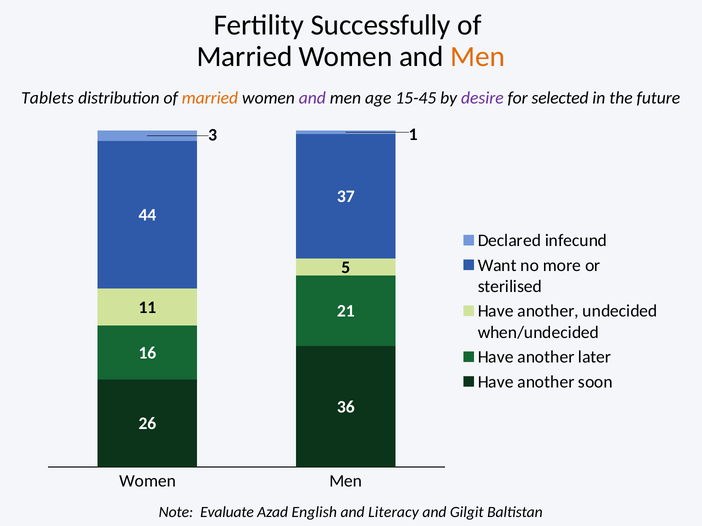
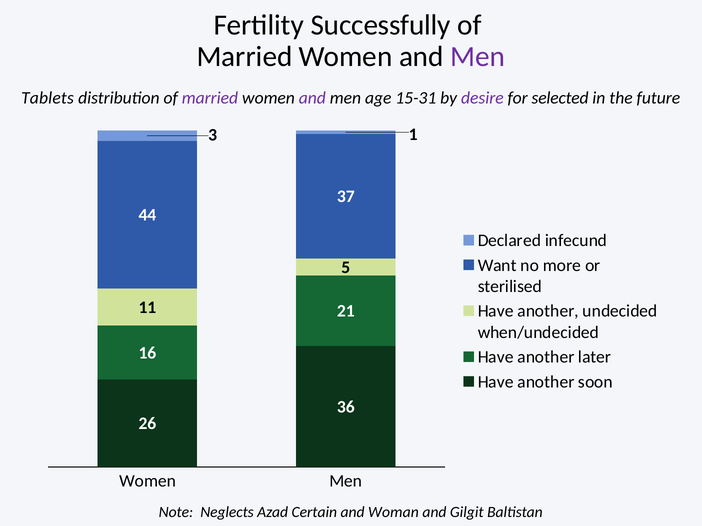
Men colour: orange -> purple (478, 57)
married colour: orange -> purple (210, 98)
15-45: 15-45 -> 15-31 (416, 98)
Evaluate: Evaluate -> Neglects (227, 513)
English: English -> Certain (314, 513)
Literacy: Literacy -> Woman (393, 513)
